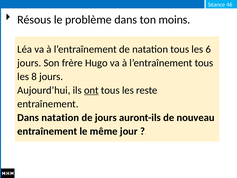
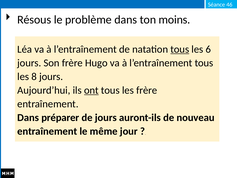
tous underline: none -> present (180, 49)
les reste: reste -> frère (147, 90)
Dans natation: natation -> préparer (60, 117)
